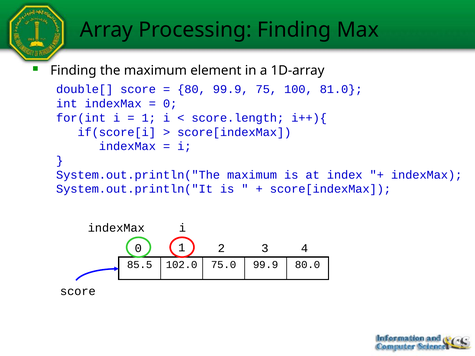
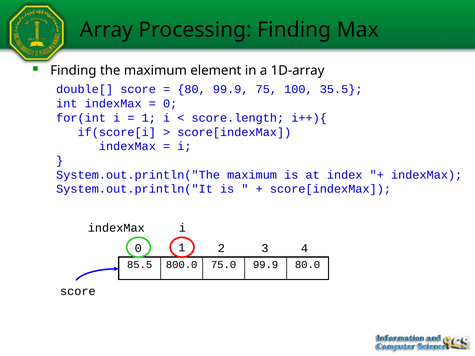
81.0: 81.0 -> 35.5 (341, 89)
102.0: 102.0 -> 800.0 (182, 265)
